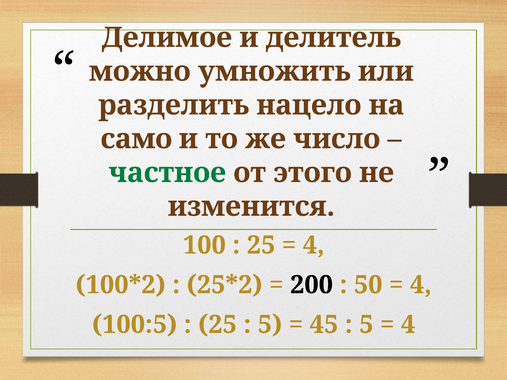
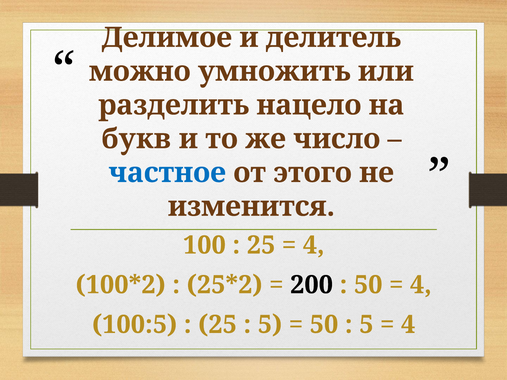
само: само -> букв (136, 139)
частное colour: green -> blue (167, 173)
45: 45 -> 50 (324, 325)
